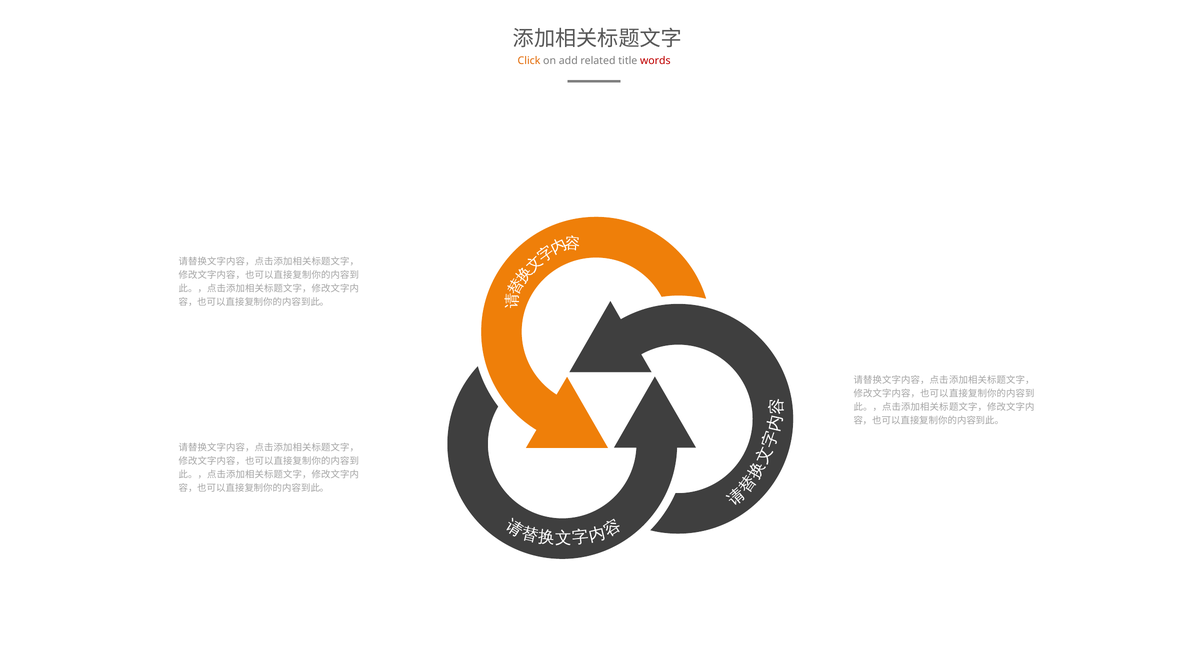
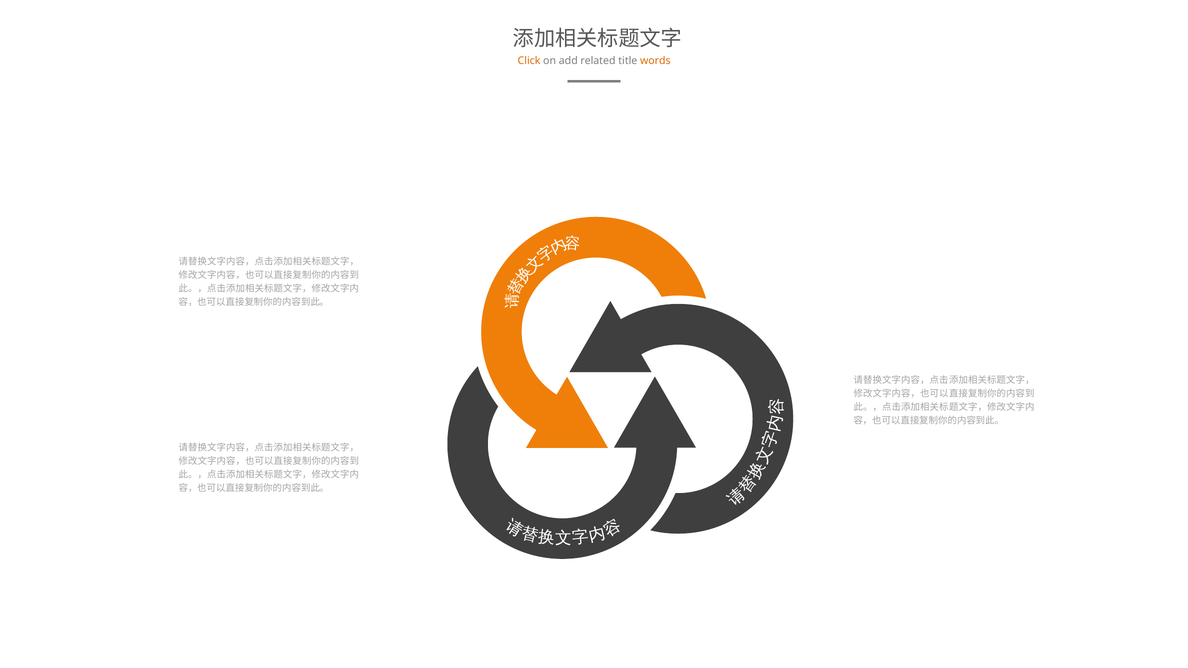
words colour: red -> orange (655, 61)
